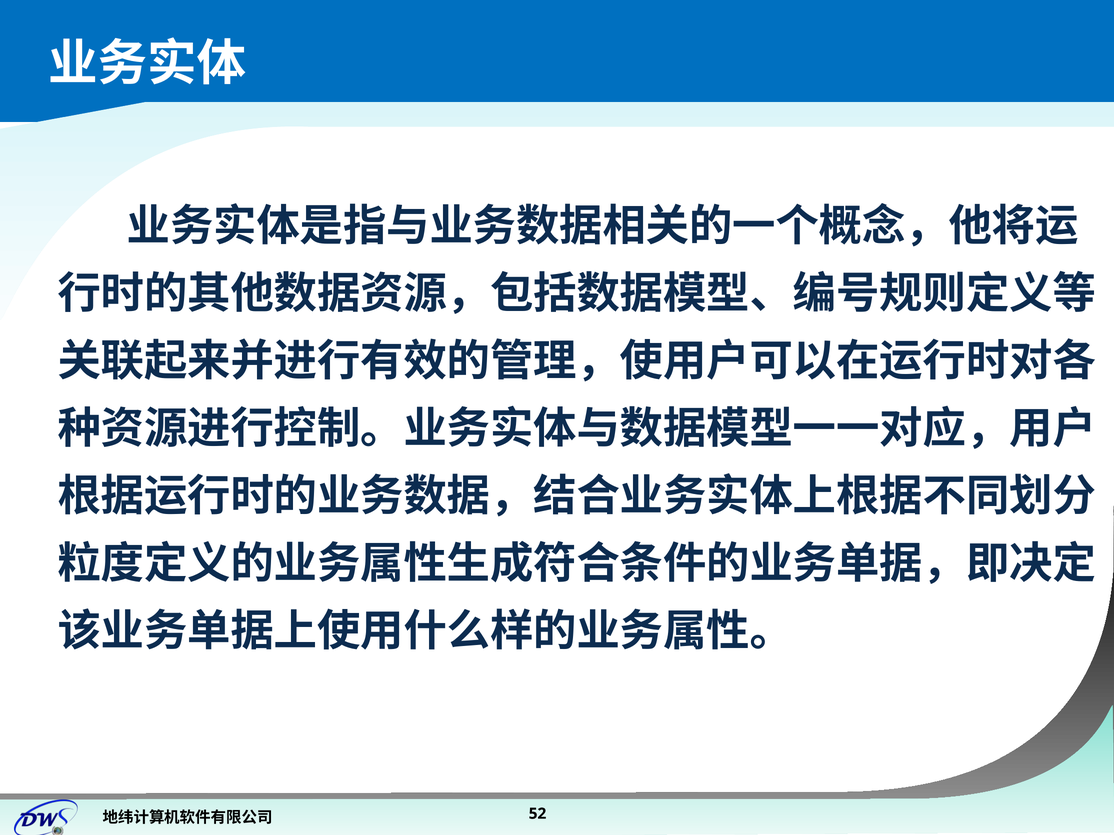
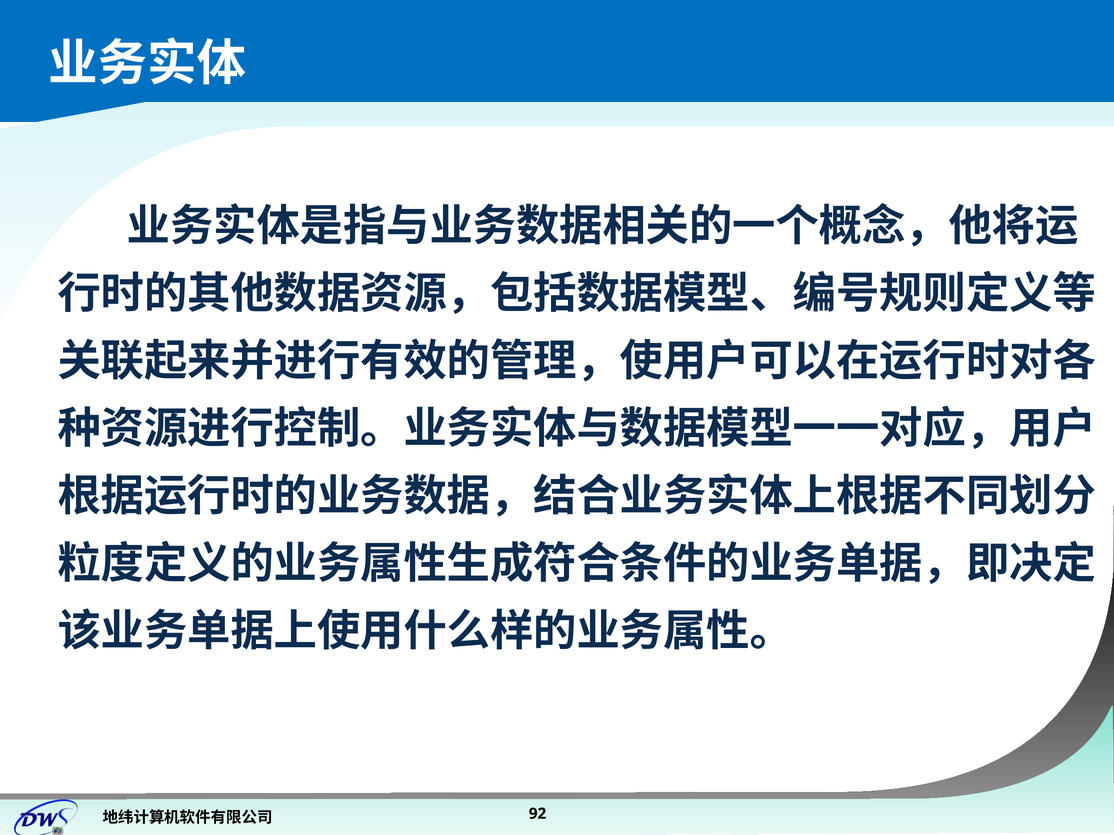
52: 52 -> 92 (538, 814)
